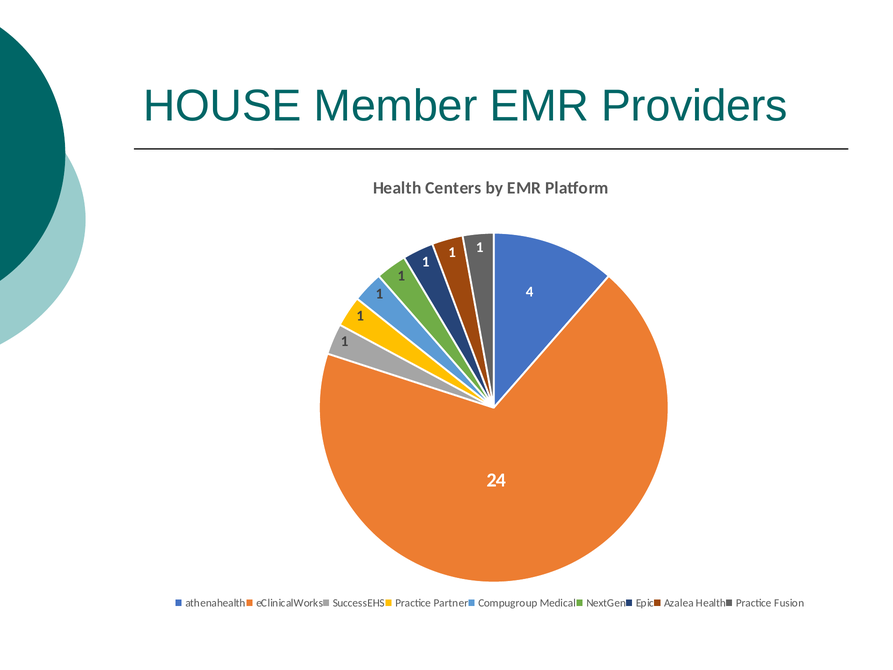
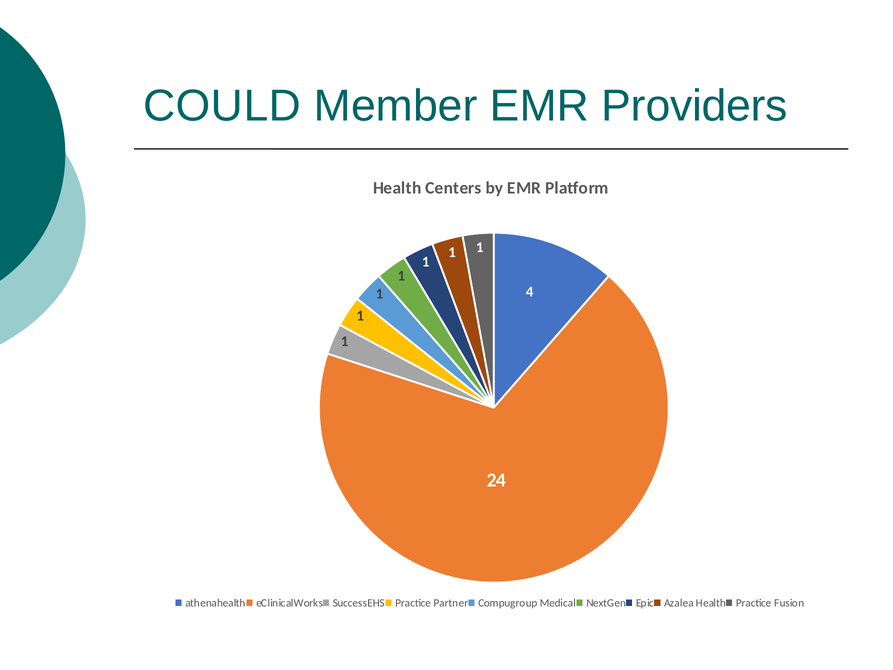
HOUSE: HOUSE -> COULD (222, 106)
